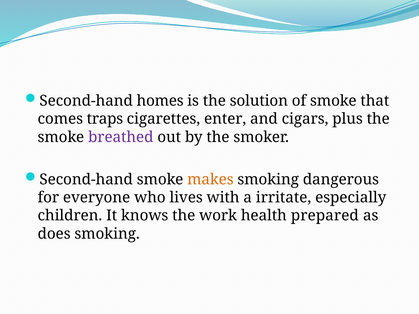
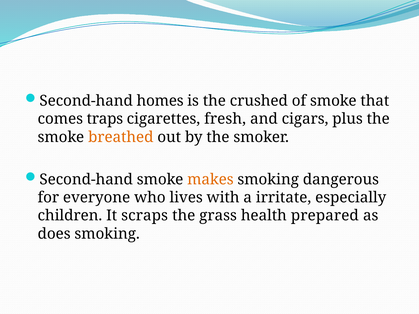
solution: solution -> crushed (259, 101)
enter: enter -> fresh (225, 119)
breathed colour: purple -> orange (121, 137)
knows: knows -> scraps (145, 216)
work: work -> grass (218, 216)
